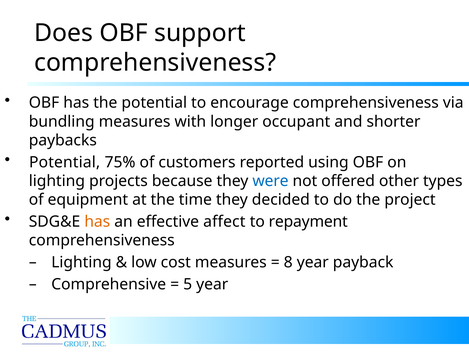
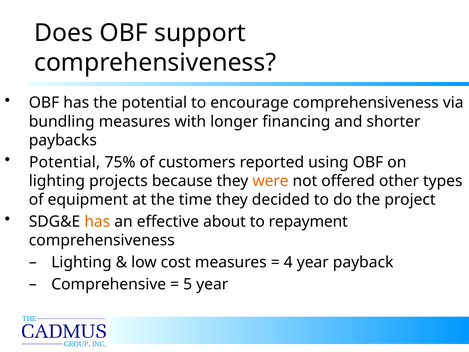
occupant: occupant -> financing (296, 121)
were colour: blue -> orange (270, 181)
affect: affect -> about (224, 222)
8: 8 -> 4 (288, 262)
